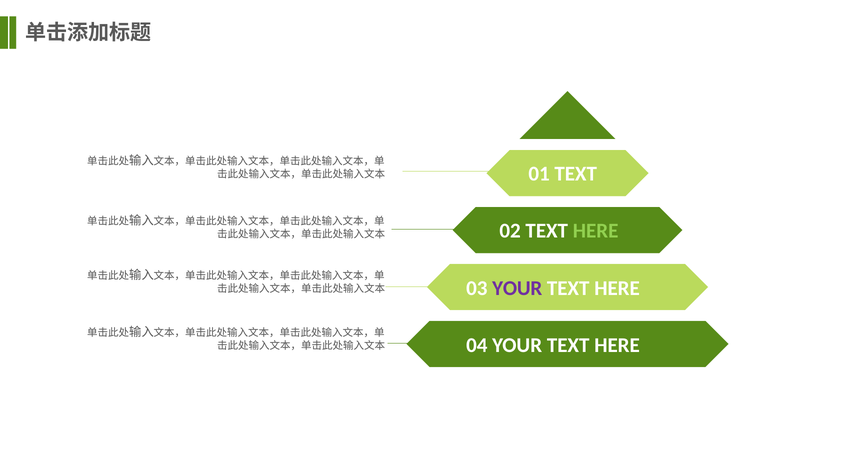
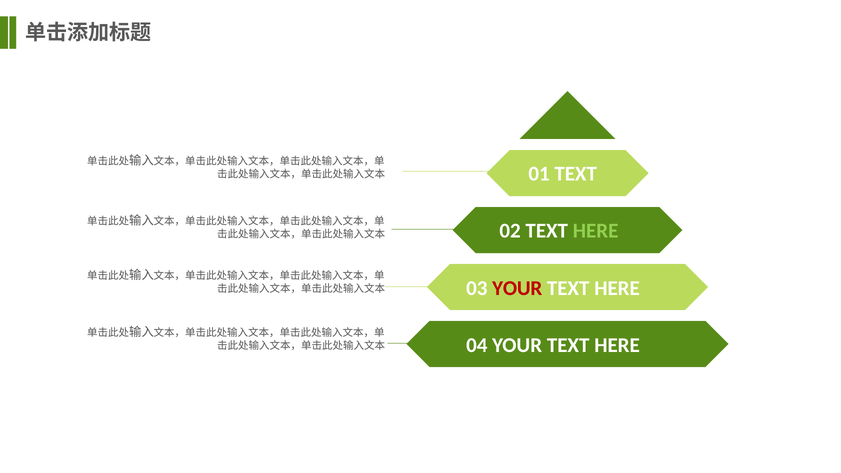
YOUR colour: purple -> red (517, 288)
